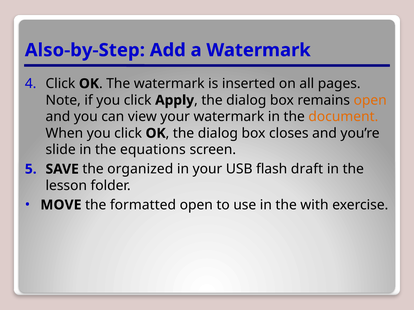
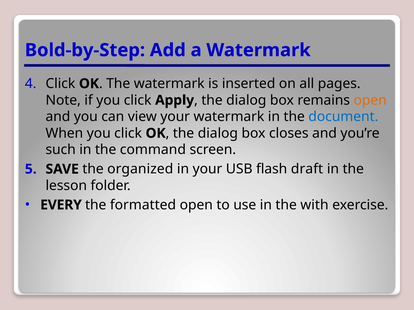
Also-by-Step: Also-by-Step -> Bold-by-Step (85, 50)
document colour: orange -> blue (343, 117)
slide: slide -> such (61, 150)
equations: equations -> command (153, 150)
MOVE: MOVE -> EVERY (61, 205)
